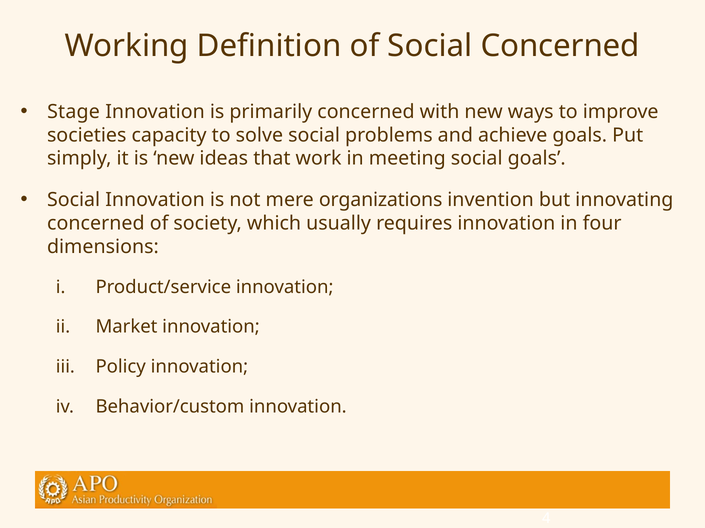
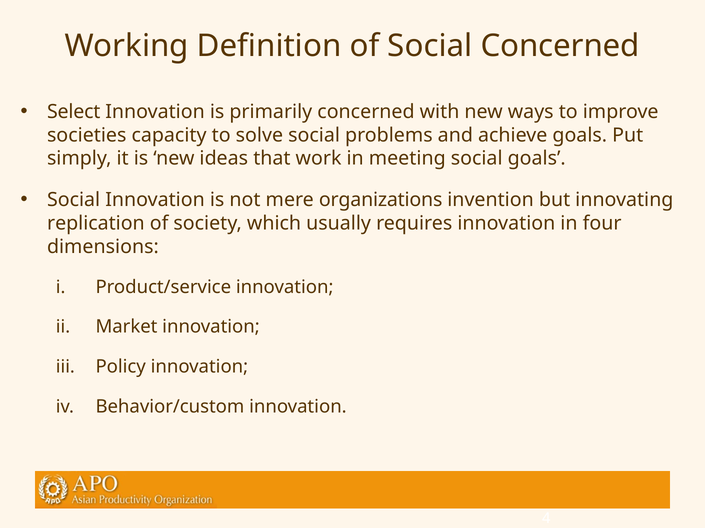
Stage: Stage -> Select (74, 112)
concerned: concerned -> replication (96, 223)
